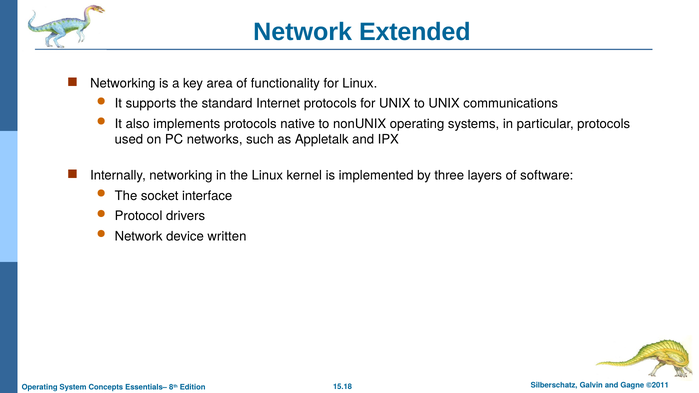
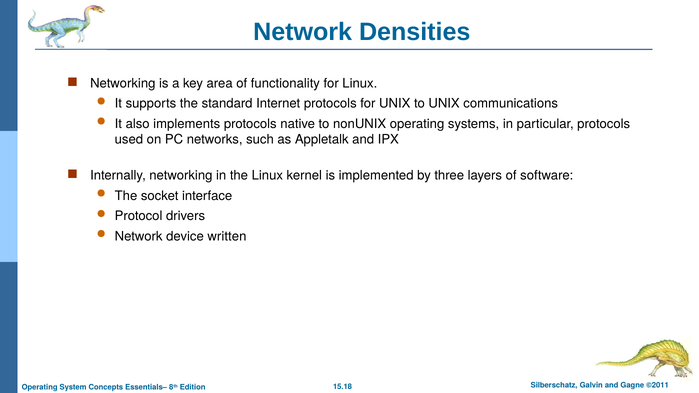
Extended: Extended -> Densities (415, 32)
